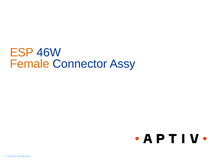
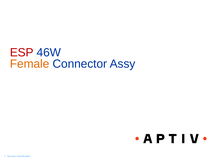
ESP colour: orange -> red (22, 52)
